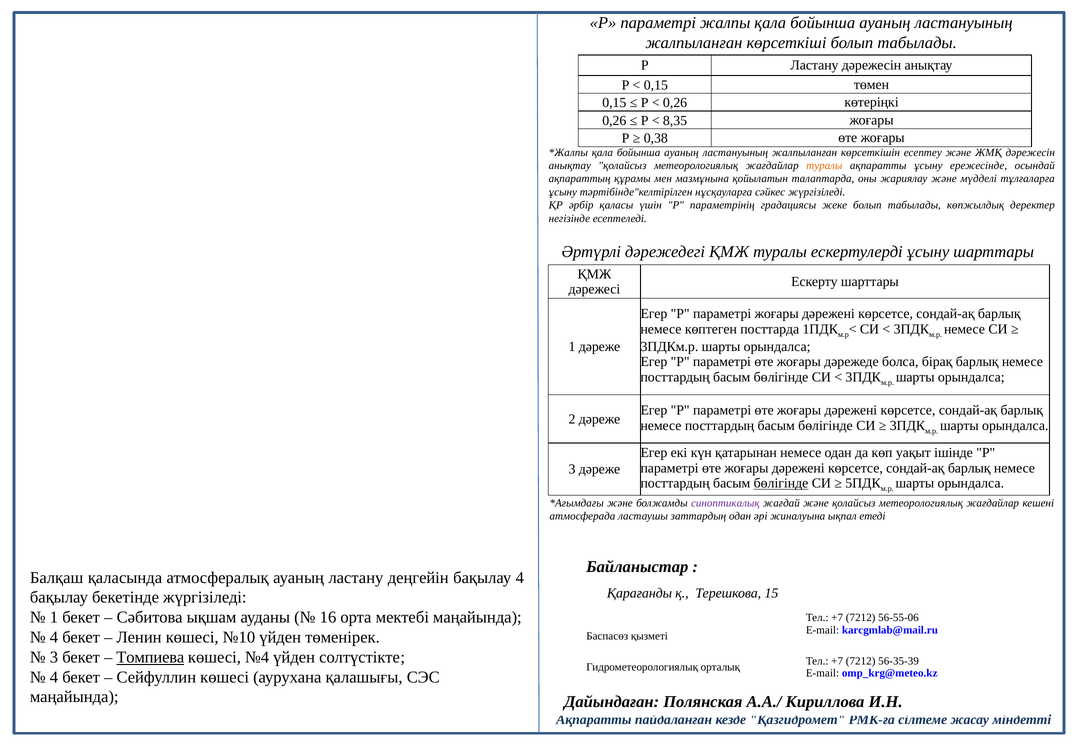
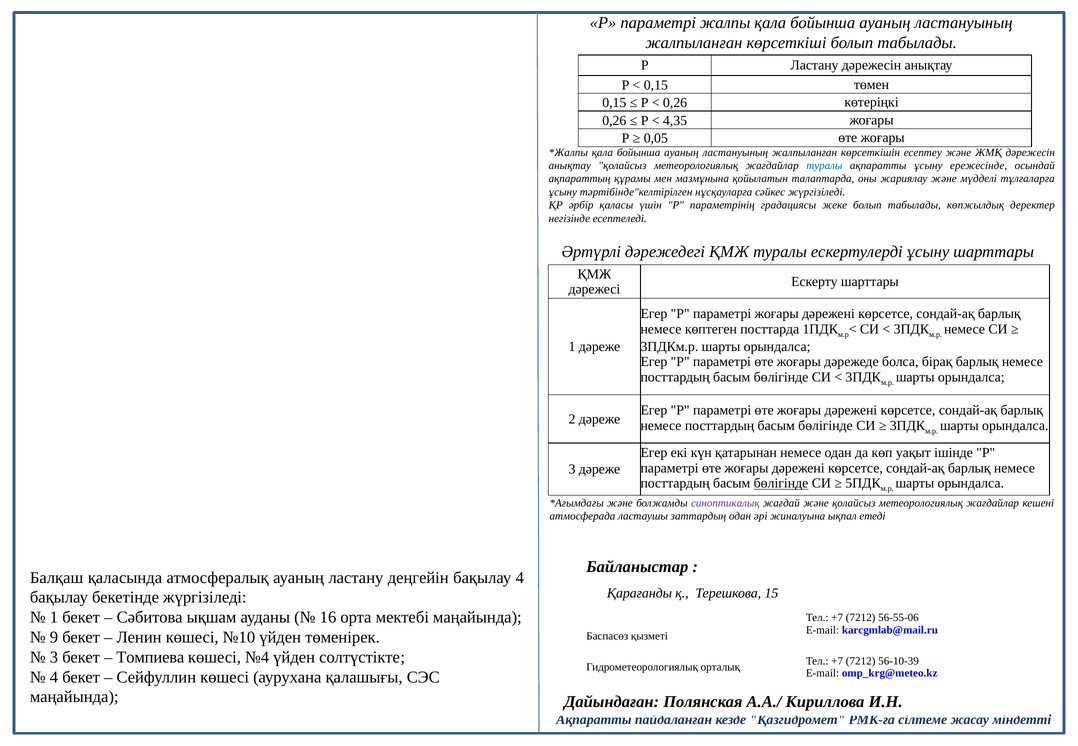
8,35: 8,35 -> 4,35 (675, 121)
0,38: 0,38 -> 0,05 (656, 138)
туралы colour: orange -> blue (824, 166)
4: 4 -> 9 (54, 638)
Томпиева underline: present -> none (150, 657)
56-35-39: 56-35-39 -> 56-10-39 (899, 661)
